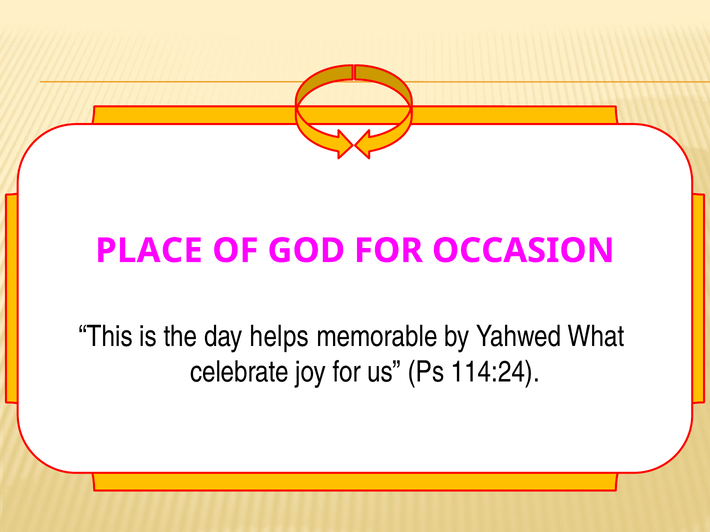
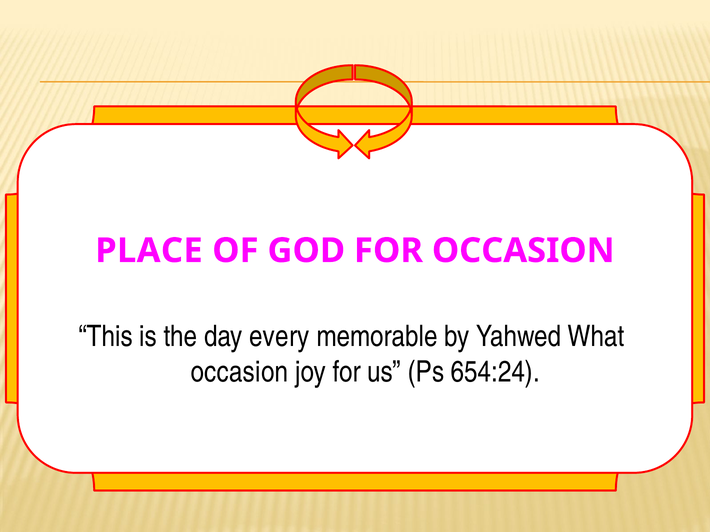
helps: helps -> every (279, 337)
celebrate: celebrate -> occasion (239, 372)
114:24: 114:24 -> 654:24 (495, 372)
